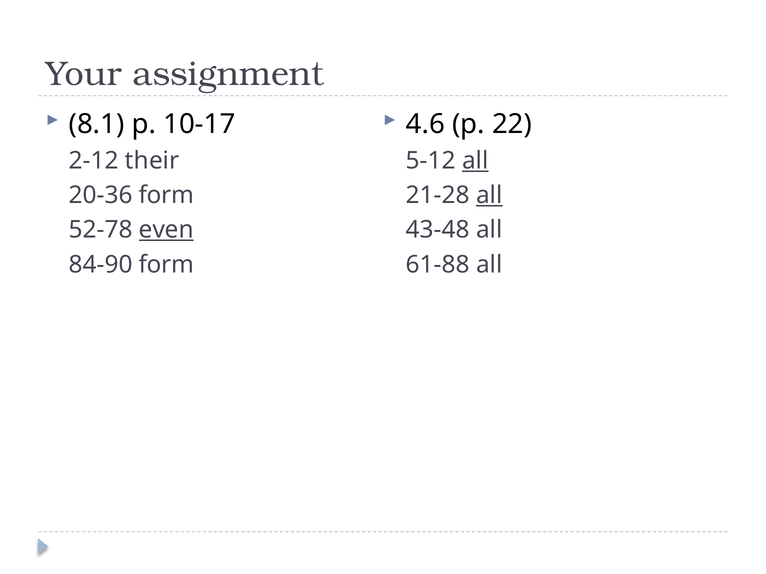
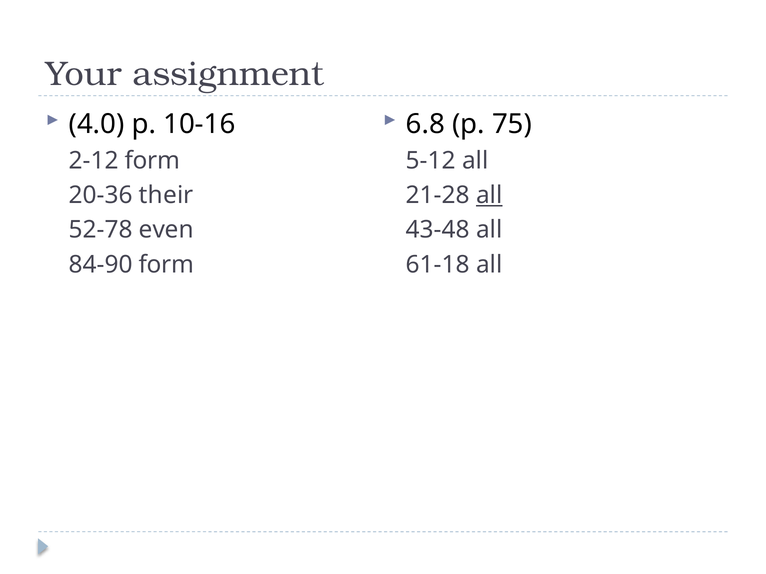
8.1: 8.1 -> 4.0 (97, 124)
10-17: 10-17 -> 10-16 (199, 124)
4.6: 4.6 -> 6.8 (425, 124)
22: 22 -> 75 (512, 124)
2-12 their: their -> form (152, 161)
all underline: present -> none (475, 161)
20-36 form: form -> their (166, 195)
even underline: present -> none (166, 230)
61-88: 61-88 -> 61-18 (438, 265)
